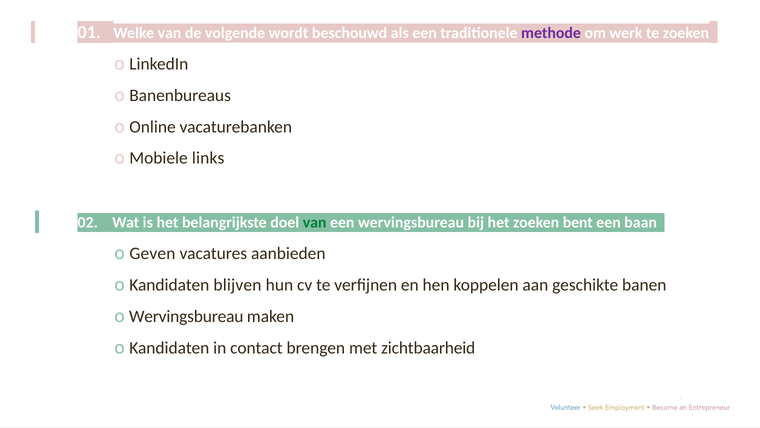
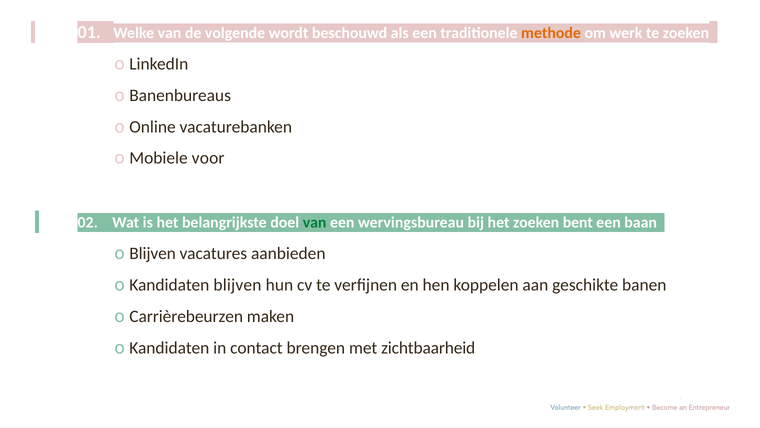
methode colour: purple -> orange (551, 33)
links: links -> voor (208, 158)
o Geven: Geven -> Blijven (153, 253)
o Wervingsbureau: Wervingsbureau -> Carrièrebeurzen (186, 316)
